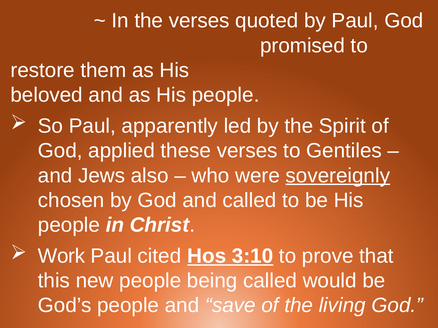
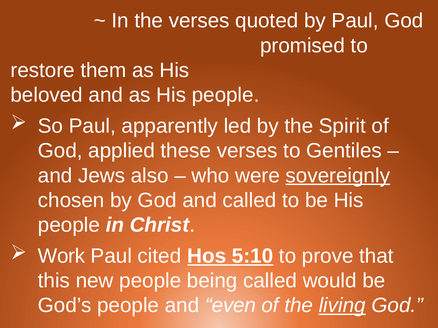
3:10: 3:10 -> 5:10 (253, 256)
save: save -> even (231, 306)
living underline: none -> present (342, 306)
